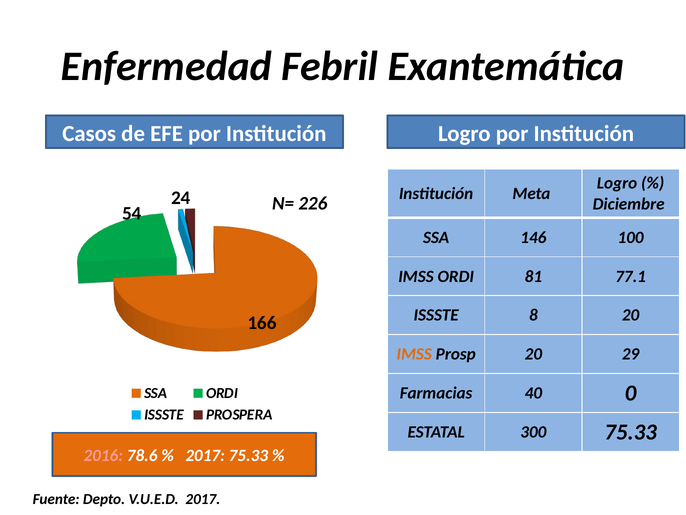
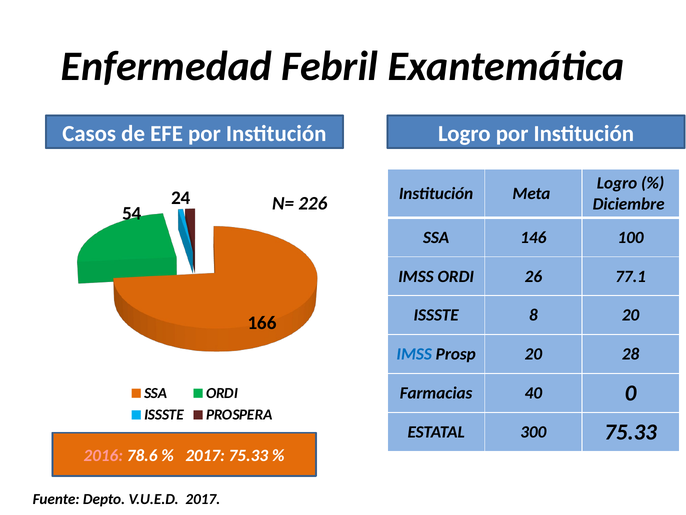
81: 81 -> 26 (533, 276)
IMSS colour: orange -> blue (414, 354)
29: 29 -> 28 (631, 354)
